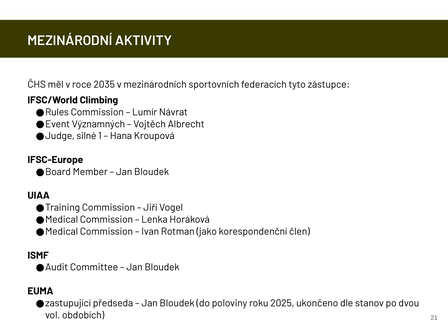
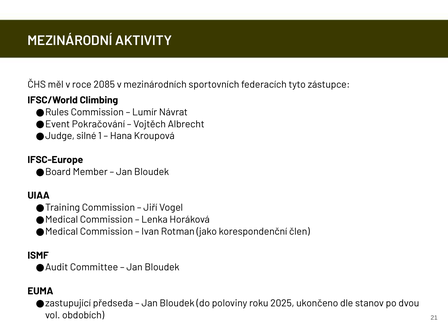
2035: 2035 -> 2085 (104, 85)
Významných: Významných -> Pokračování (98, 124)
